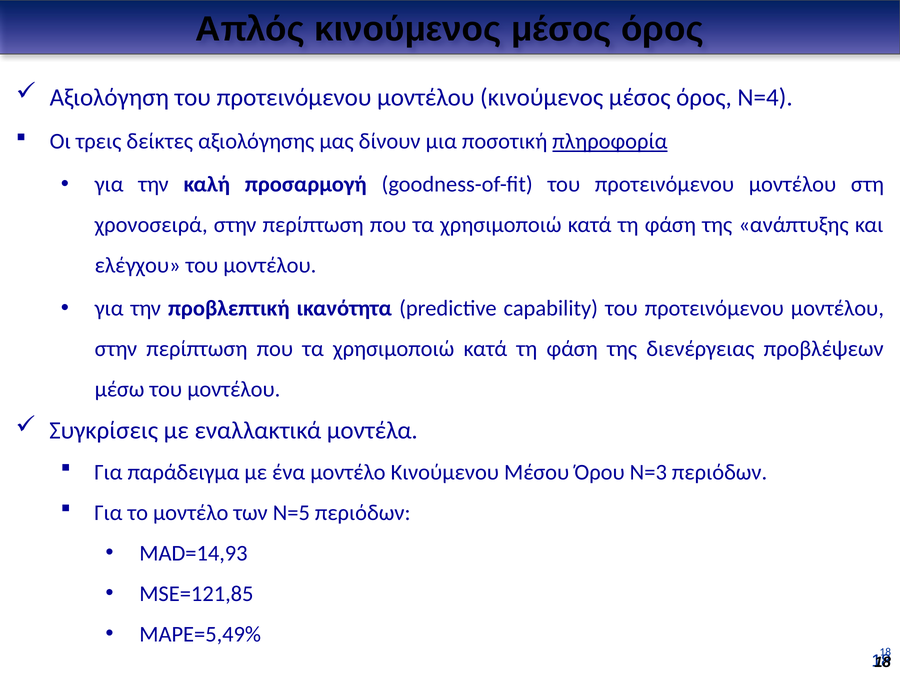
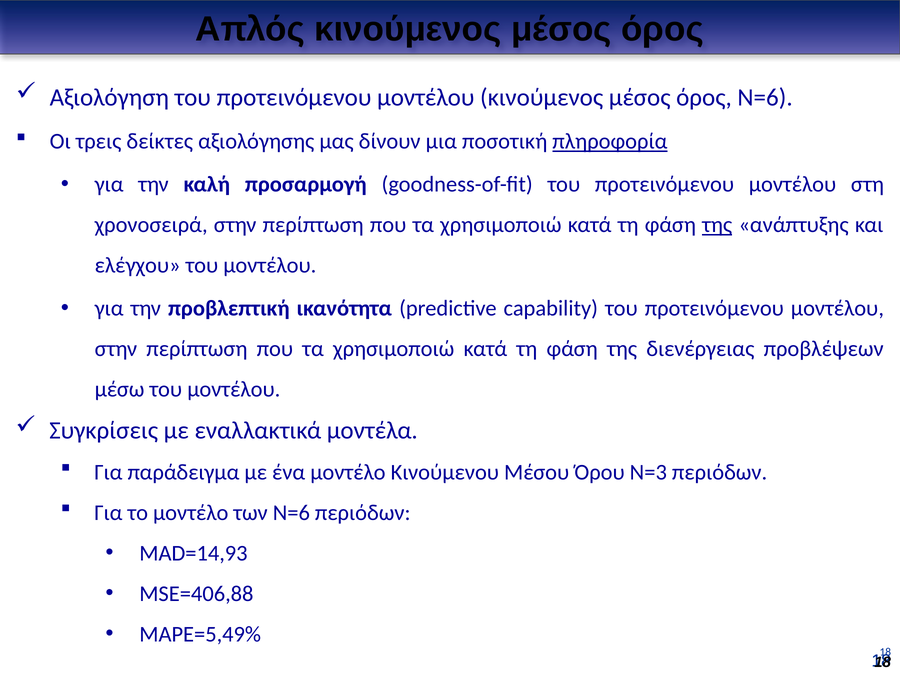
όρος Ν=4: Ν=4 -> Ν=6 (765, 97)
της underline: none -> present (717, 225)
των Ν=5: Ν=5 -> Ν=6 (291, 513)
MSE=121,85: MSE=121,85 -> MSE=406,88 (196, 594)
